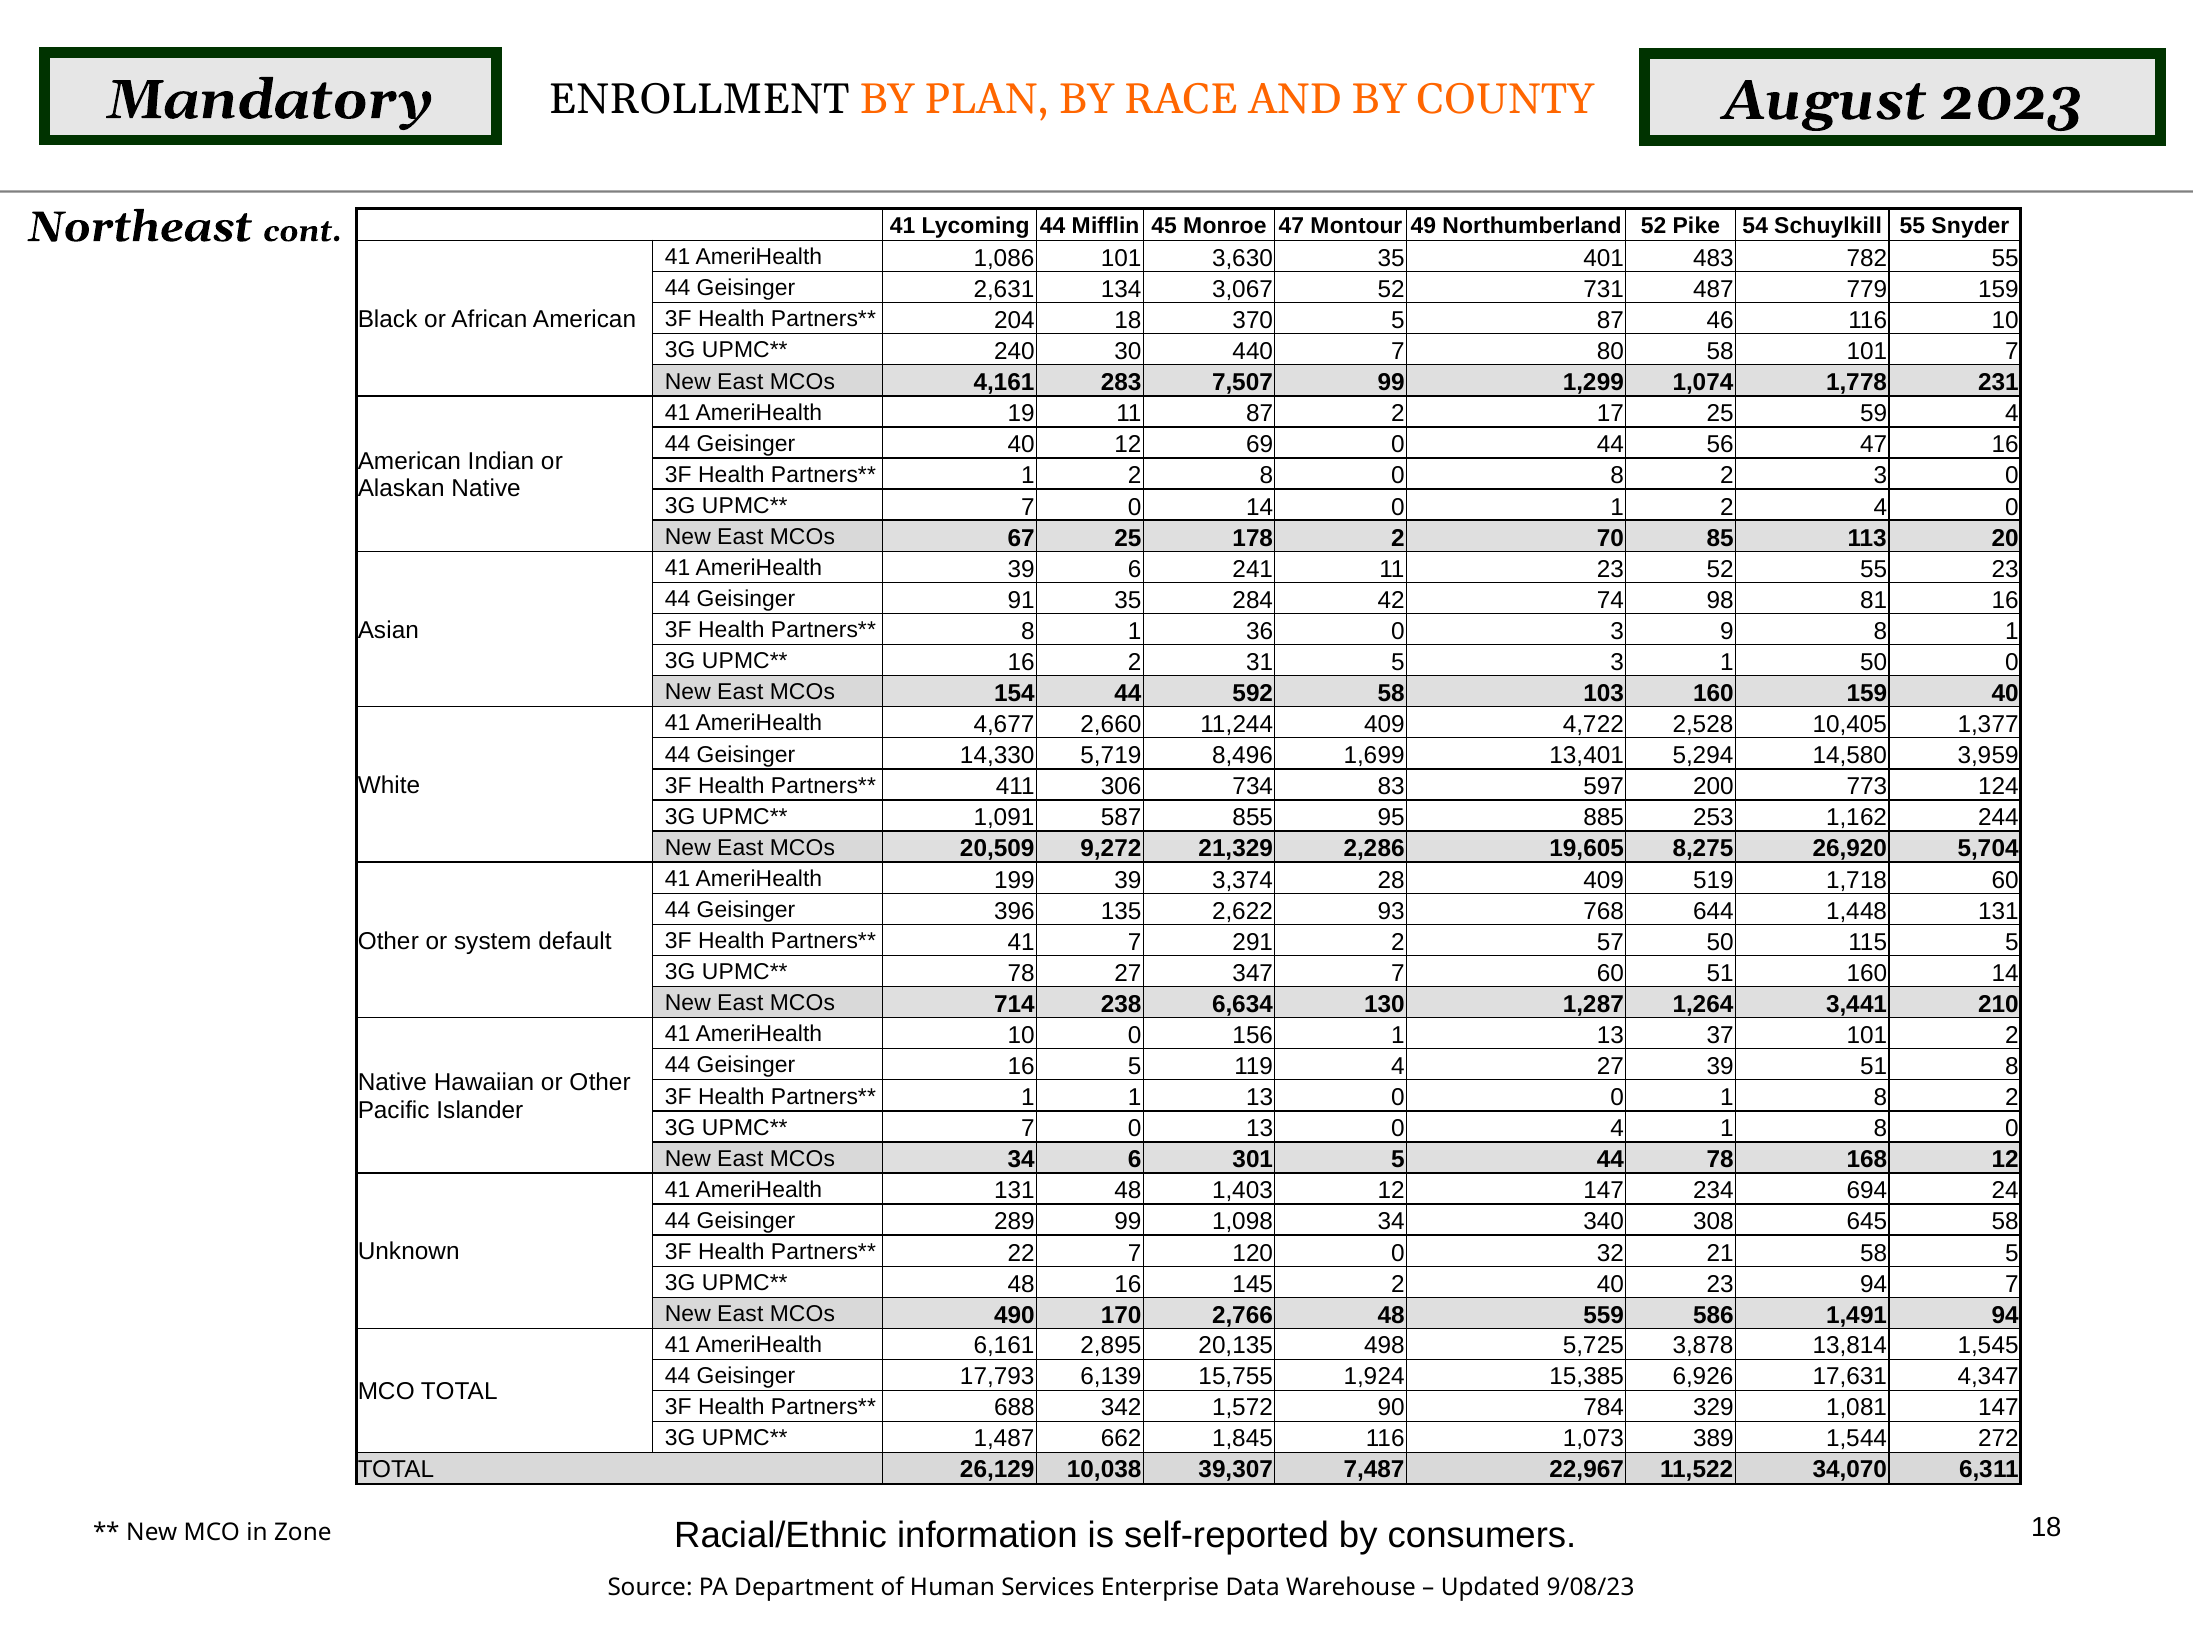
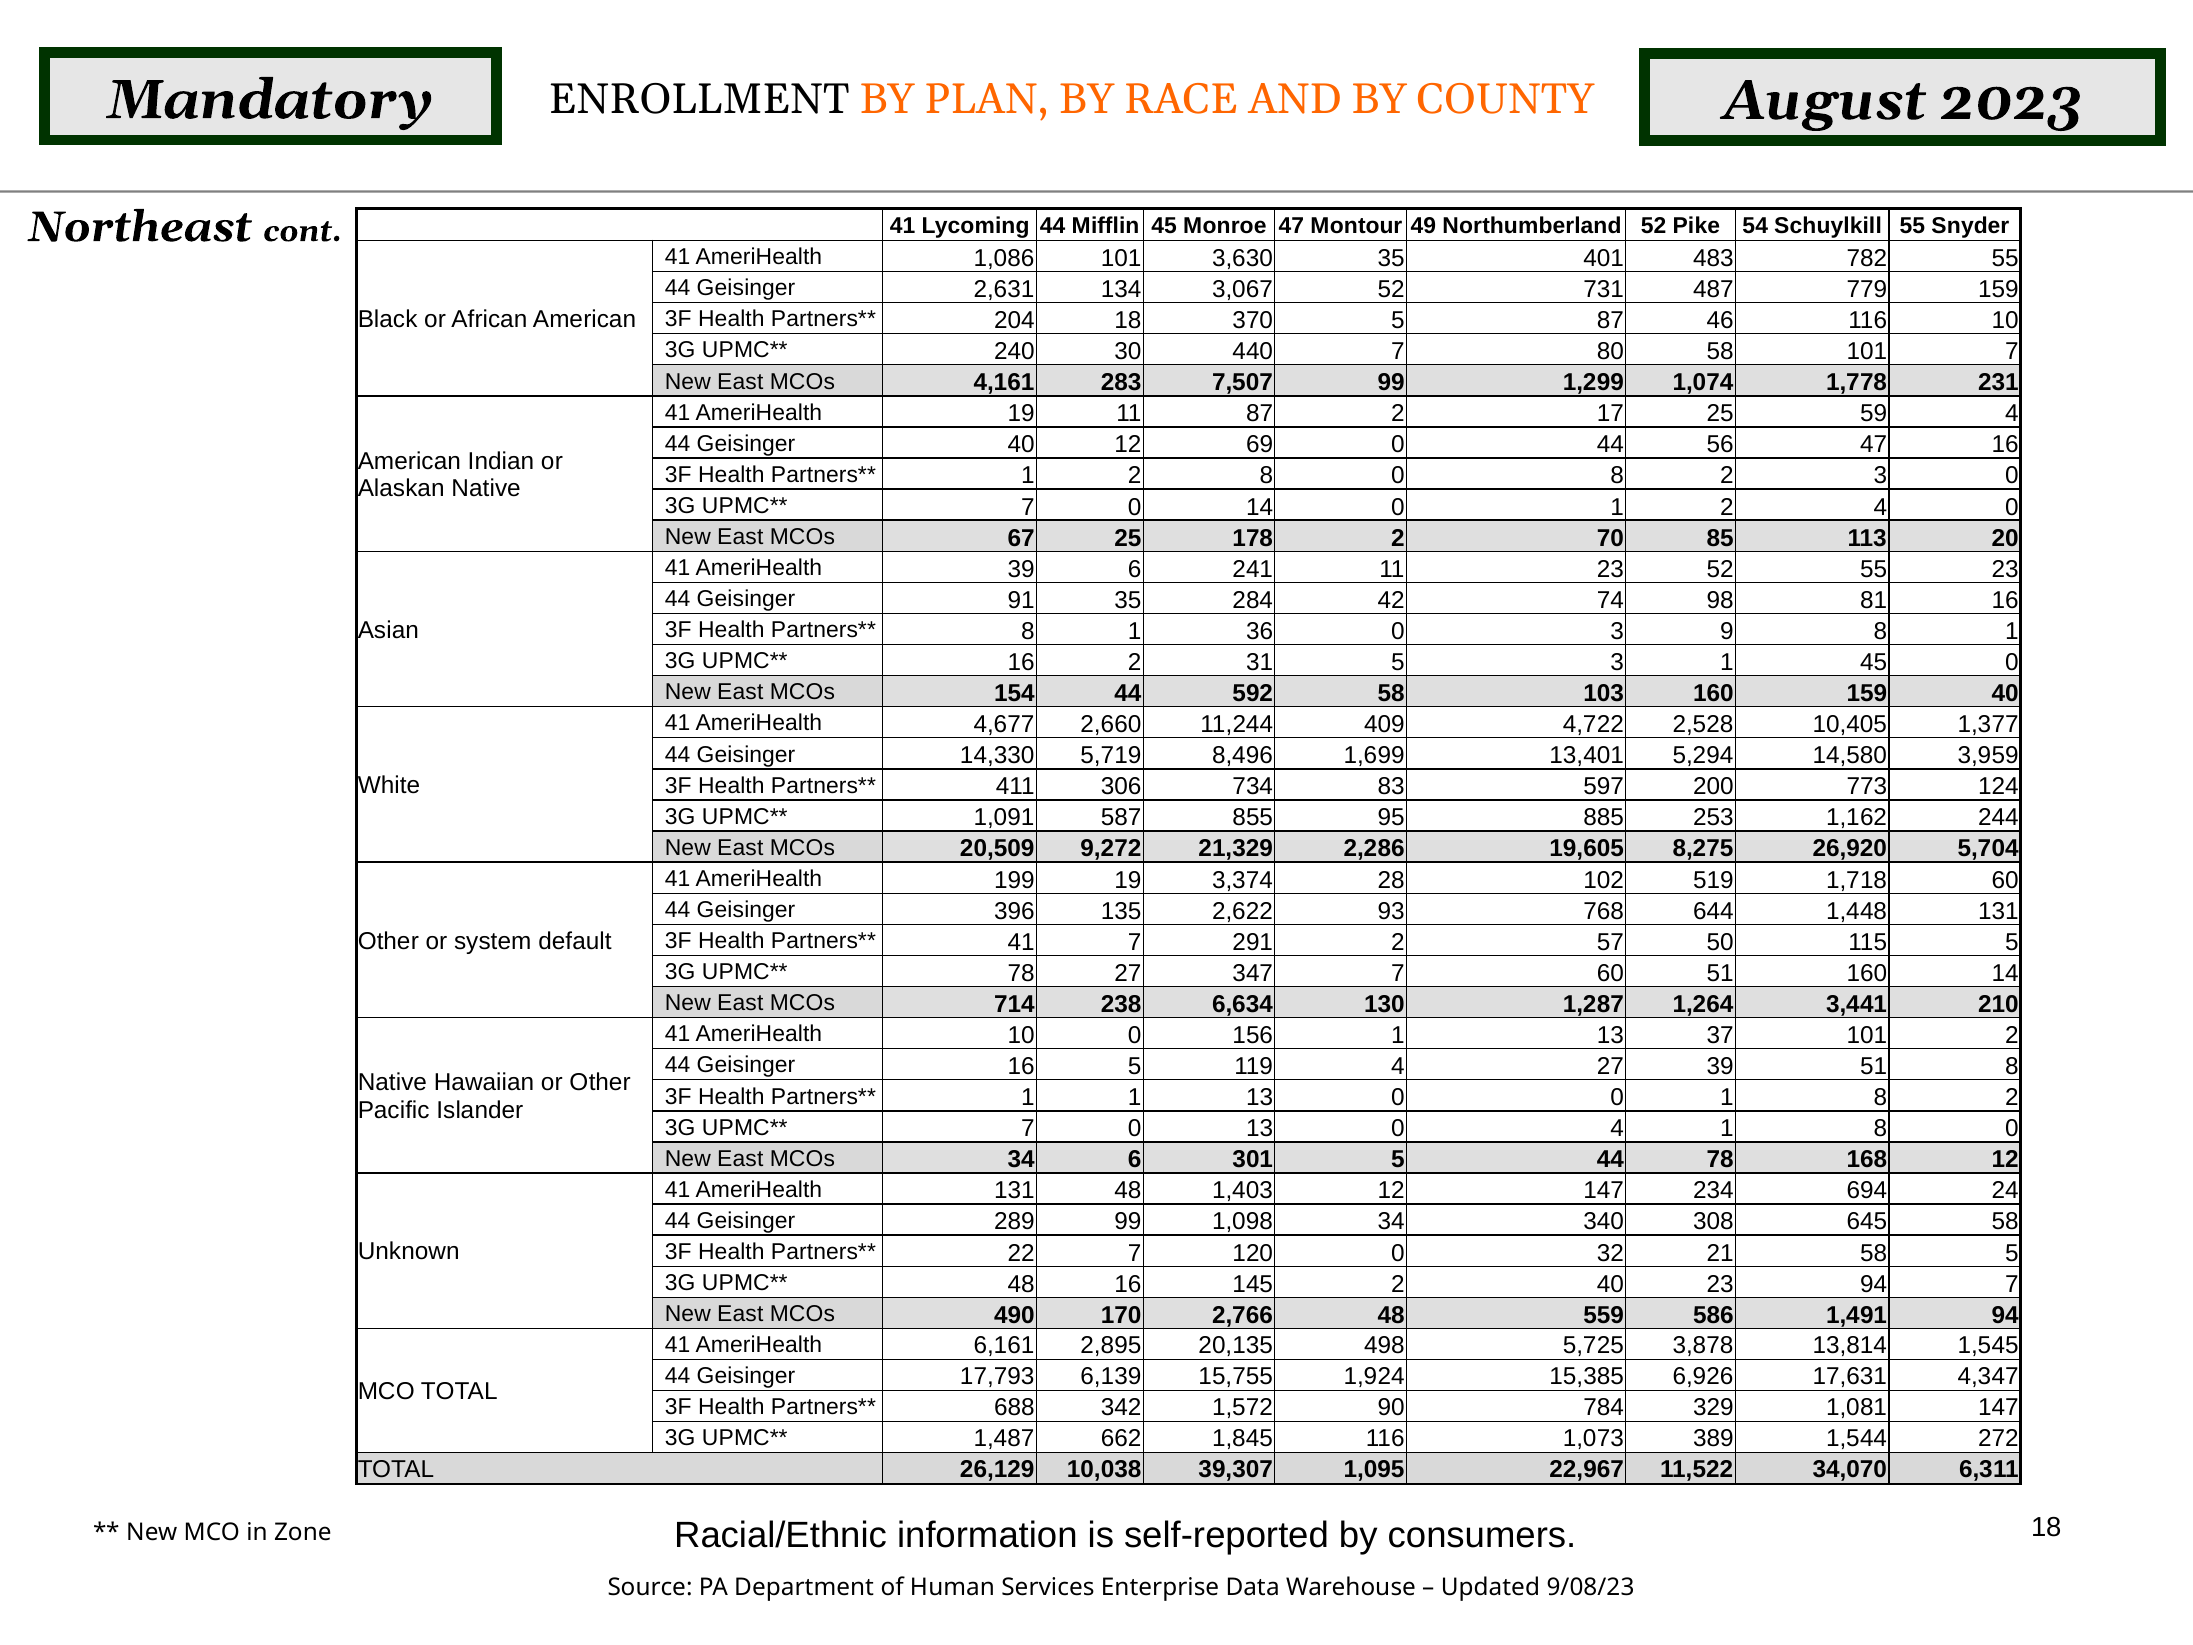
1 50: 50 -> 45 (1874, 662)
199 39: 39 -> 19 (1128, 880)
28 409: 409 -> 102 (1604, 880)
7,487: 7,487 -> 1,095 (1374, 1469)
